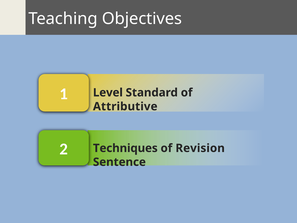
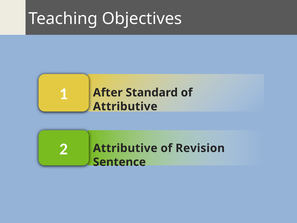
Level: Level -> After (108, 92)
Techniques: Techniques -> Attributive (125, 148)
